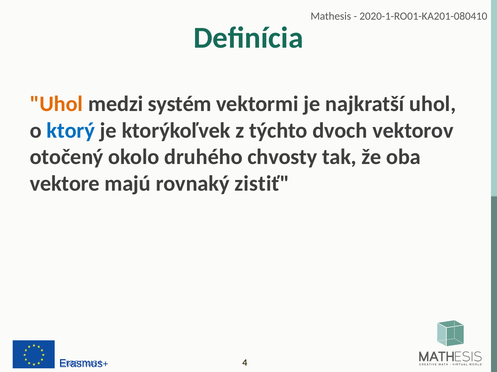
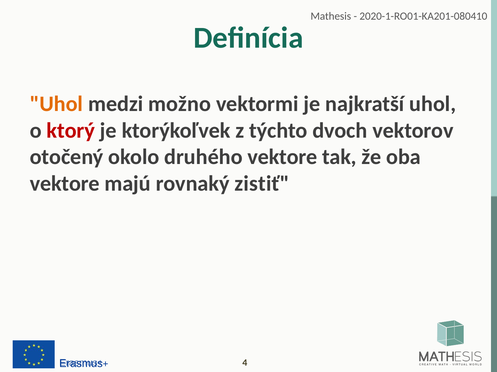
systém: systém -> možno (180, 104)
ktorý colour: blue -> red (71, 131)
druhého chvosty: chvosty -> vektore (282, 157)
